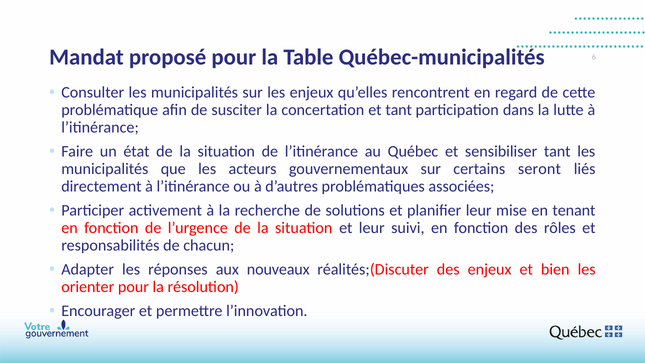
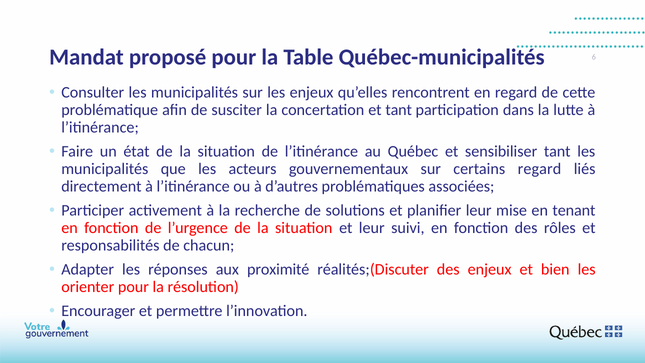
certains seront: seront -> regard (539, 169)
nouveaux: nouveaux -> proximité (278, 269)
